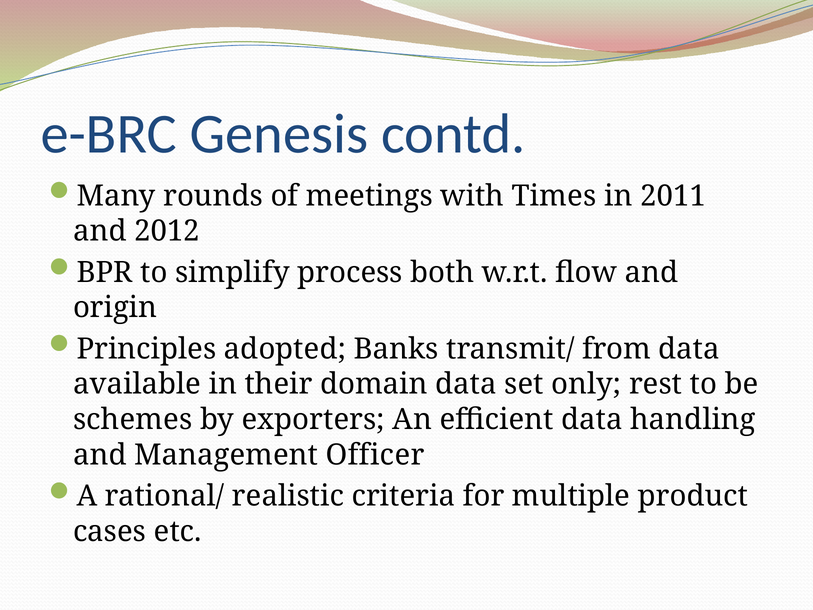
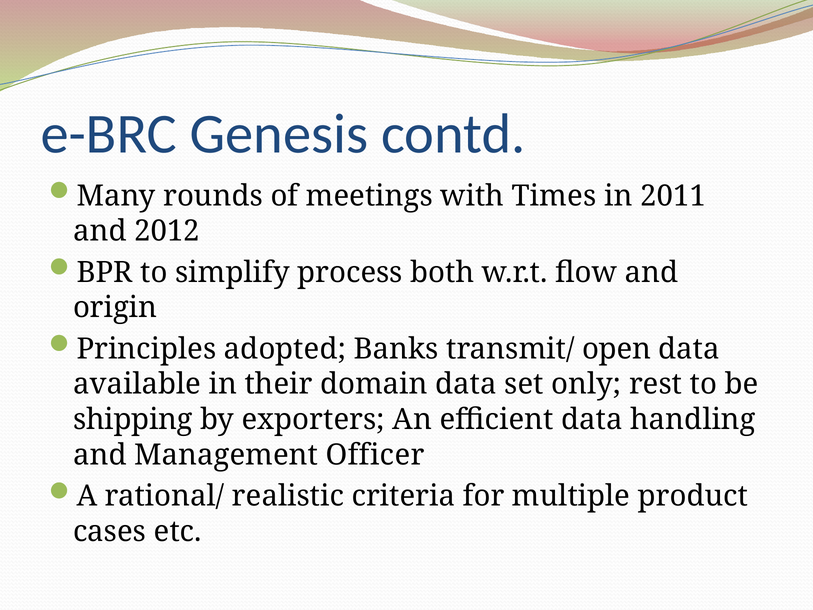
from: from -> open (617, 349)
schemes: schemes -> shipping (133, 419)
